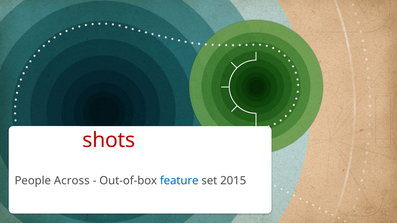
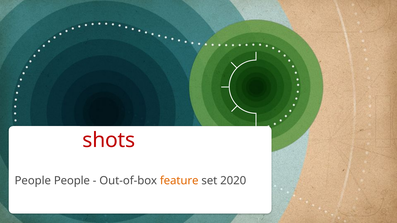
People Across: Across -> People (72, 181)
feature colour: blue -> orange (179, 181)
2015: 2015 -> 2020 (233, 181)
